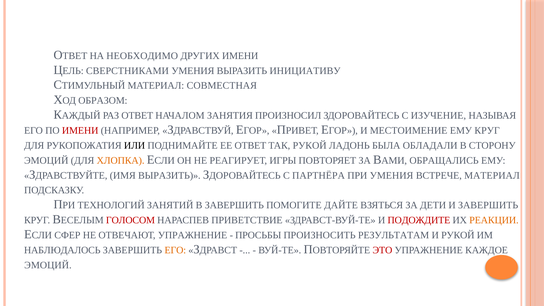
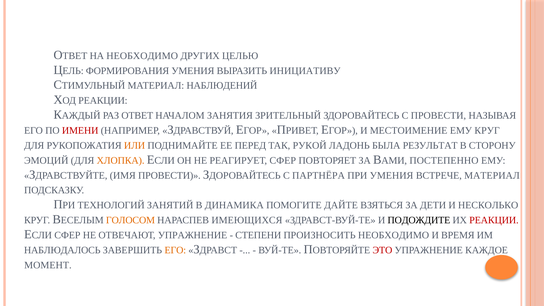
ДРУГИХ ИМЕНИ: ИМЕНИ -> ЦЕЛЬЮ (240, 56)
СВЕРСТНИКАМИ: СВЕРСТНИКАМИ -> ФОРМИРОВАНИЯ (128, 71)
СОВМЕСТНАЯ: СОВМЕСТНАЯ -> НАБЛЮДЕНИЙ (222, 86)
ОБРАЗОМ: ОБРАЗОМ -> РЕАКЦИИ (103, 101)
ПРОИЗНОСИЛ: ПРОИЗНОСИЛ -> ЗРИТЕЛЬНЫЙ (288, 116)
С ИЗУЧЕНИЕ: ИЗУЧЕНИЕ -> ПРОВЕСТИ (438, 116)
ИЛИ colour: black -> orange (135, 145)
ЕЕ ОТВЕТ: ОТВЕТ -> ПЕРЕД (250, 145)
ОБЛАДАЛИ: ОБЛАДАЛИ -> РЕЗУЛЬТАТ (430, 145)
РЕАГИРУЕТ ИГРЫ: ИГРЫ -> СФЕР (283, 160)
ОБРАЩАЛИСЬ: ОБРАЩАЛИСЬ -> ПОСТЕПЕННО (444, 160)
ИМЯ ВЫРАЗИТЬ: ВЫРАЗИТЬ -> ПРОВЕСТИ (169, 175)
В ЗАВЕРШИТЬ: ЗАВЕРШИТЬ -> ДИНАМИКА (234, 205)
И ЗАВЕРШИТЬ: ЗАВЕРШИТЬ -> НЕСКОЛЬКО (488, 205)
ГОЛОСОМ colour: red -> orange (130, 220)
ПРИВЕТСТВИЕ: ПРИВЕТСТВИЕ -> ИМЕЮЩИХСЯ (247, 220)
ПОДОЖДИТЕ colour: red -> black (419, 220)
РЕАКЦИИ colour: orange -> red (494, 220)
ПРОСЬБЫ: ПРОСЬБЫ -> СТЕПЕНИ (258, 235)
ПРОИЗНОСИТЬ РЕЗУЛЬТАТАМ: РЕЗУЛЬТАТАМ -> НЕОБХОДИМО (394, 235)
И РУКОЙ: РУКОЙ -> ВРЕМЯ (458, 235)
ЭМОЦИЙ: ЭМОЦИЙ -> МОМЕНТ (48, 265)
